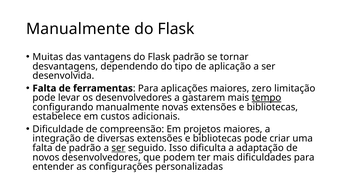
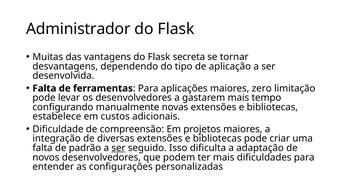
Manualmente: Manualmente -> Administrador (78, 29)
Flask padrão: padrão -> secreta (189, 57)
tempo underline: present -> none (266, 97)
